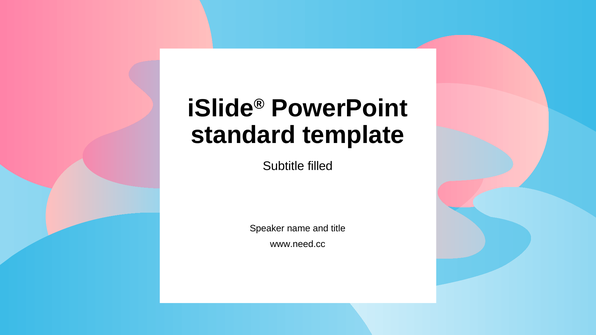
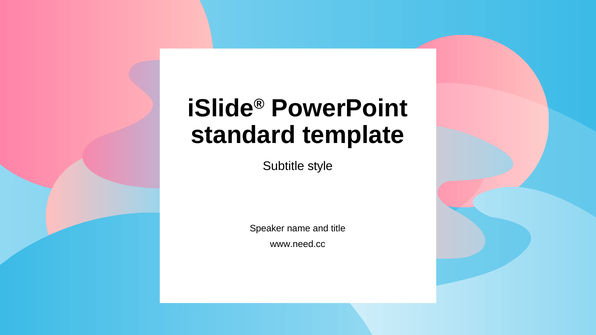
filled: filled -> style (320, 166)
